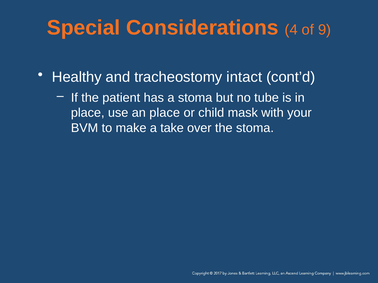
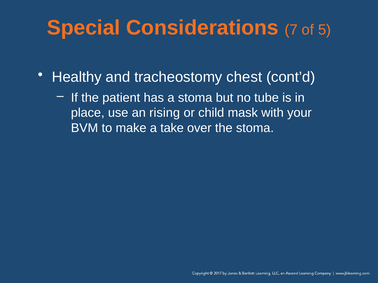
4: 4 -> 7 (291, 30)
9: 9 -> 5 (325, 30)
intact: intact -> chest (244, 77)
an place: place -> rising (165, 113)
